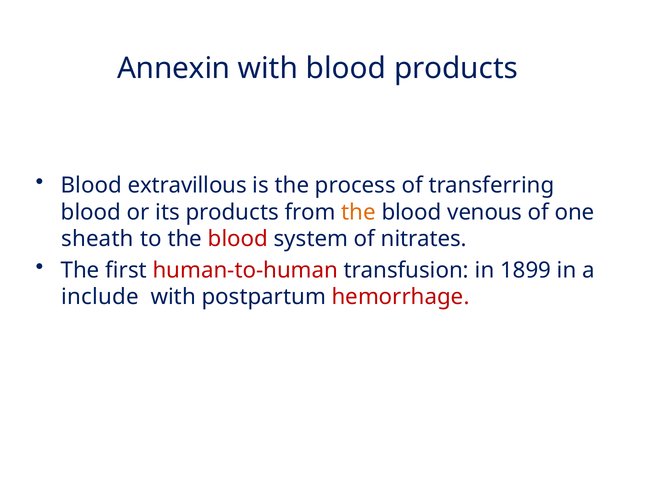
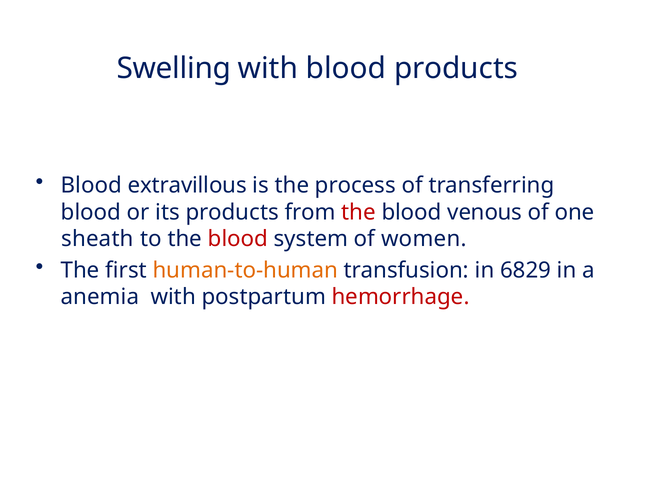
Annexin: Annexin -> Swelling (174, 68)
the colour: orange -> red (358, 212)
nitrates: nitrates -> women (424, 239)
human-to-human colour: red -> orange (245, 270)
1899: 1899 -> 6829 (526, 270)
include: include -> anemia (100, 297)
